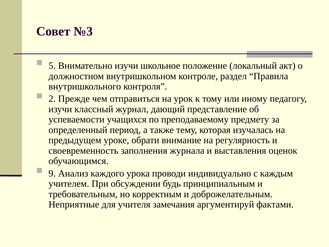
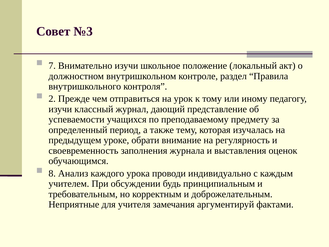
5: 5 -> 7 (52, 66)
9: 9 -> 8 (52, 173)
